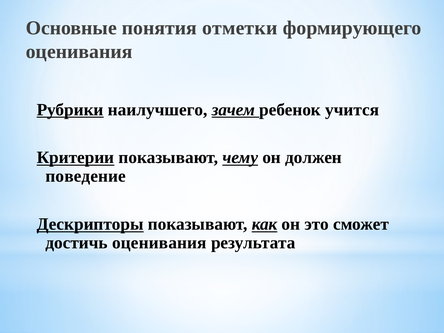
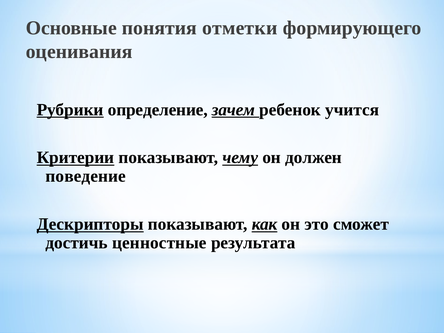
наилучшего: наилучшего -> определение (158, 110)
достичь оценивания: оценивания -> ценностные (159, 243)
